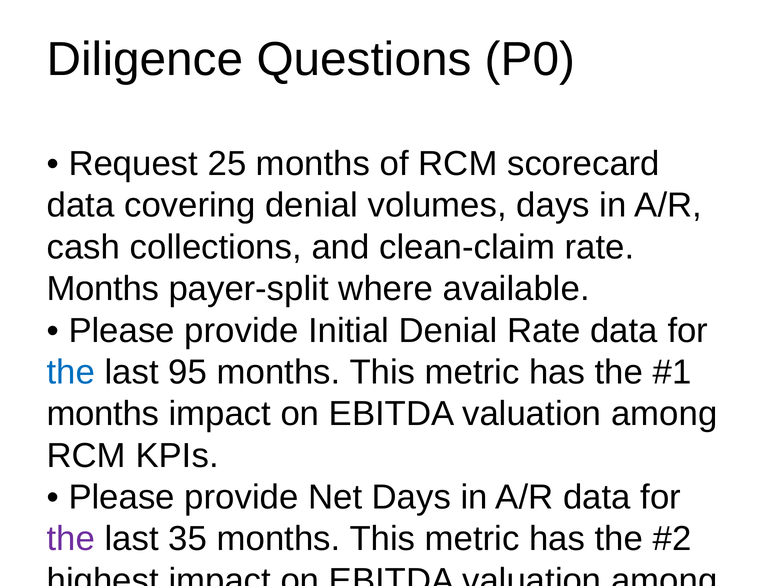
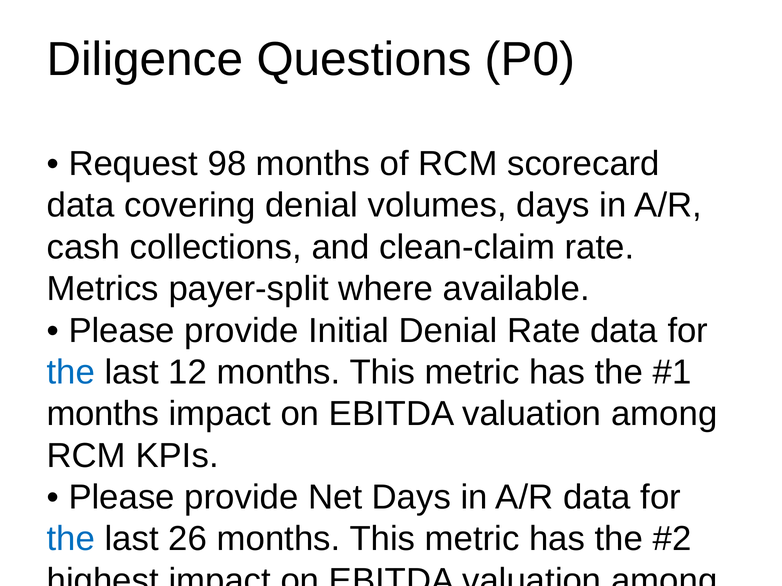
25: 25 -> 98 (227, 164)
Months: Months -> Metrics (103, 289)
95: 95 -> 12 (188, 373)
the colour: purple -> blue (71, 539)
35: 35 -> 26 (188, 539)
